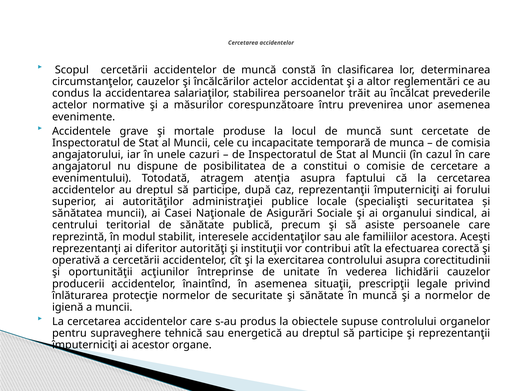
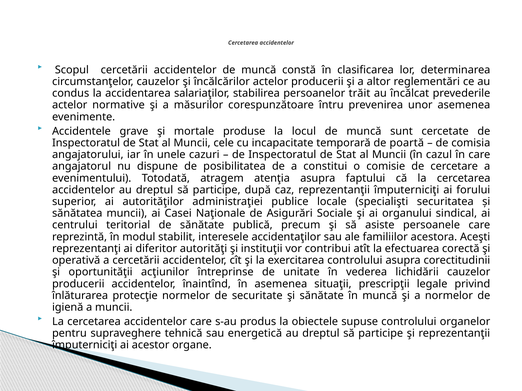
actelor accidentat: accidentat -> producerii (317, 82)
munca: munca -> poartă (407, 143)
